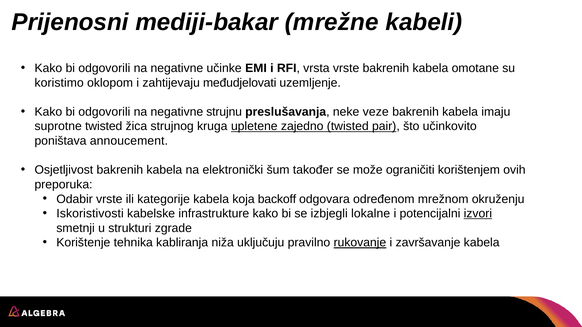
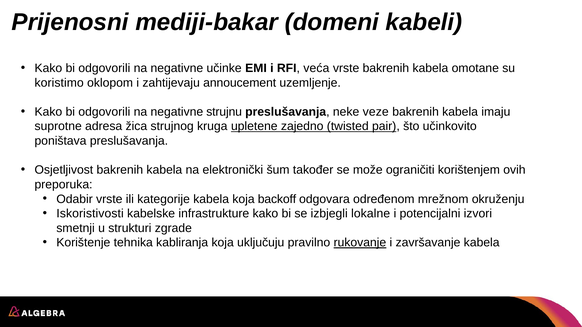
mrežne: mrežne -> domeni (332, 22)
vrsta: vrsta -> veća (316, 68)
međudjelovati: međudjelovati -> annoucement (240, 83)
suprotne twisted: twisted -> adresa (104, 126)
poništava annoucement: annoucement -> preslušavanja (129, 141)
izvori underline: present -> none (478, 214)
kabliranja niža: niža -> koja (223, 243)
